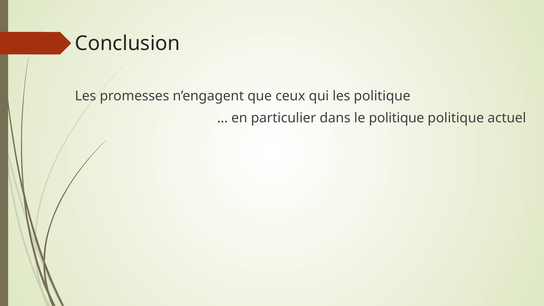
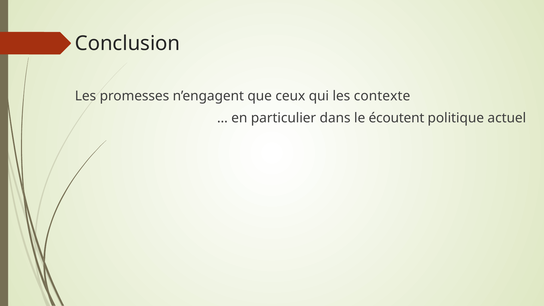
les politique: politique -> contexte (382, 96)
le politique: politique -> écoutent (396, 118)
